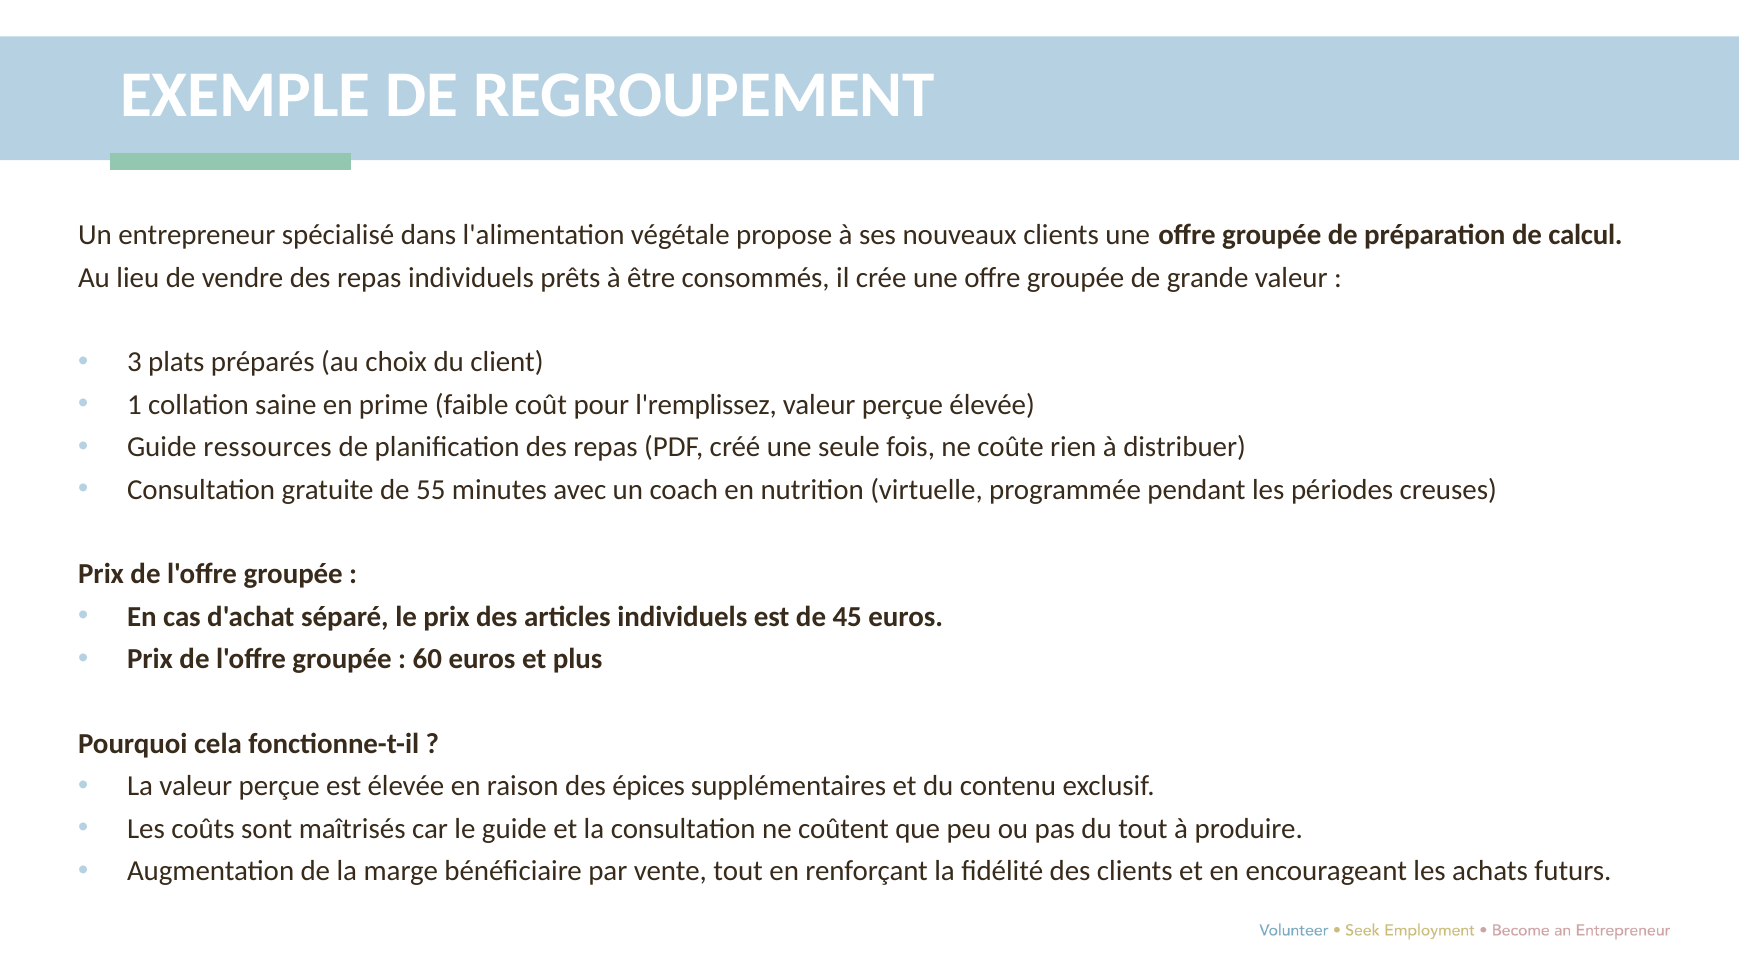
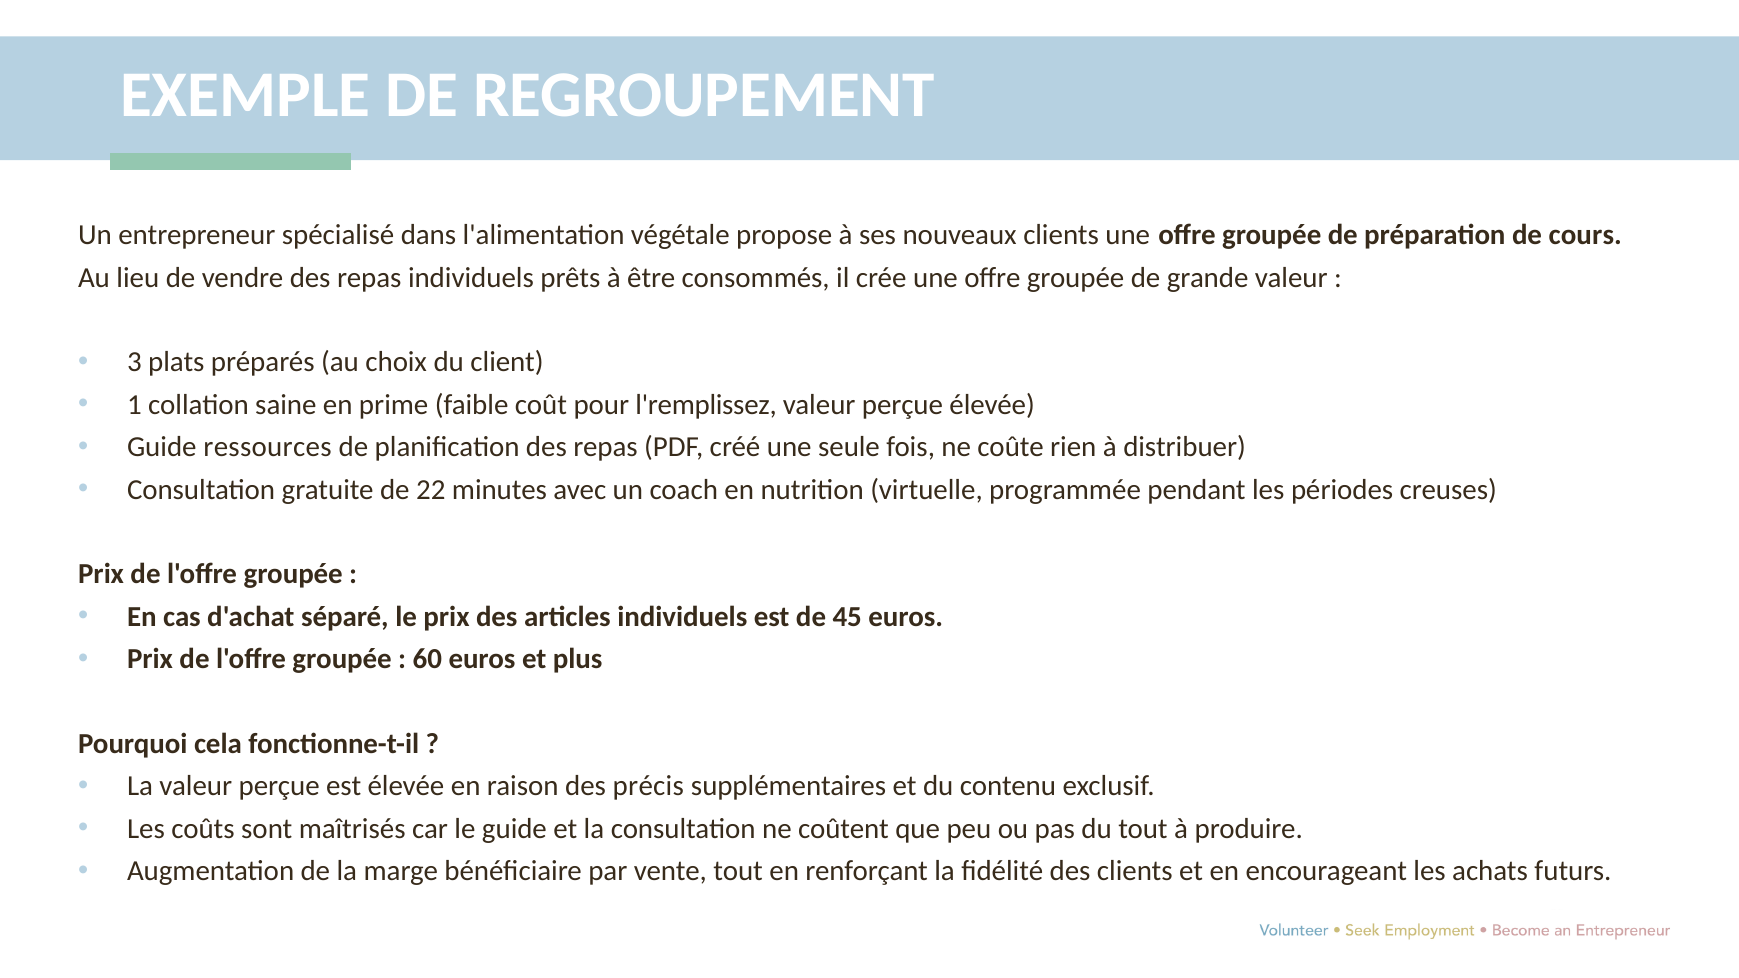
calcul: calcul -> cours (1585, 235)
55: 55 -> 22 (431, 490)
épices: épices -> précis (648, 787)
